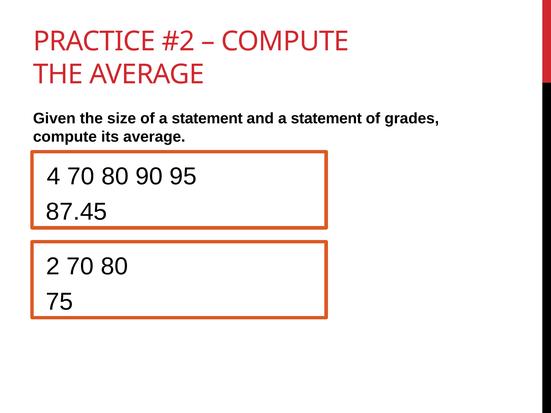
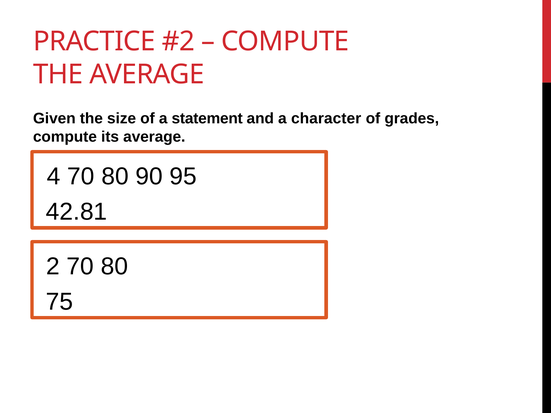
and a statement: statement -> character (326, 119)
87.45: 87.45 -> 42.81 (77, 212)
